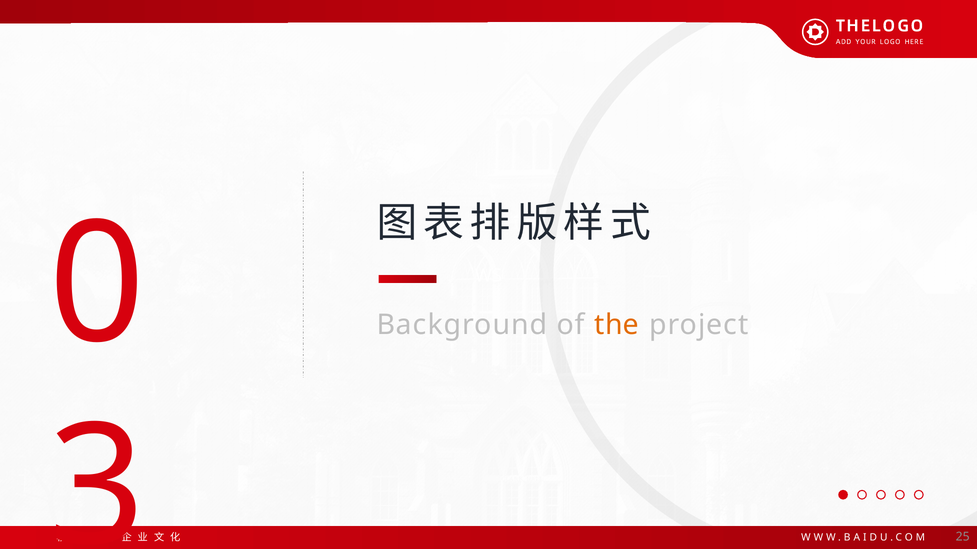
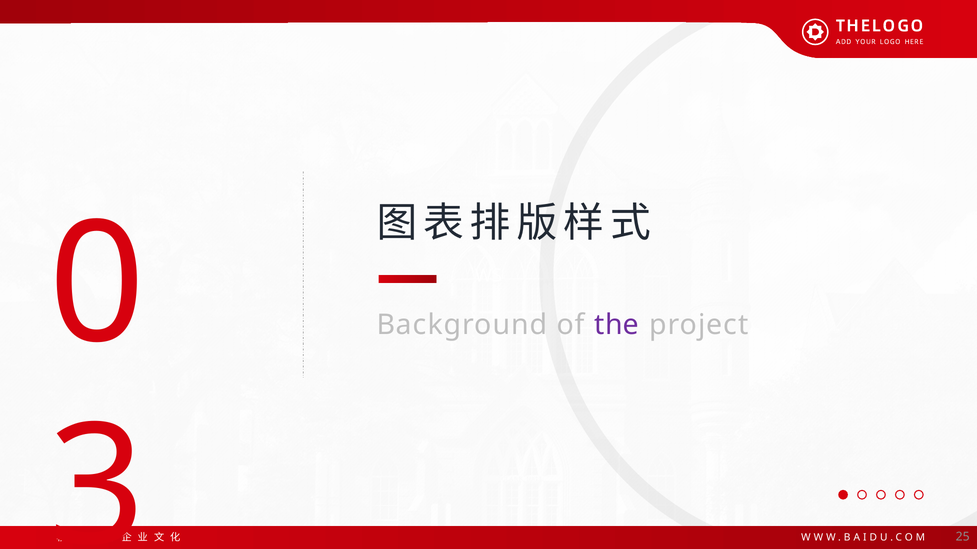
the colour: orange -> purple (617, 325)
